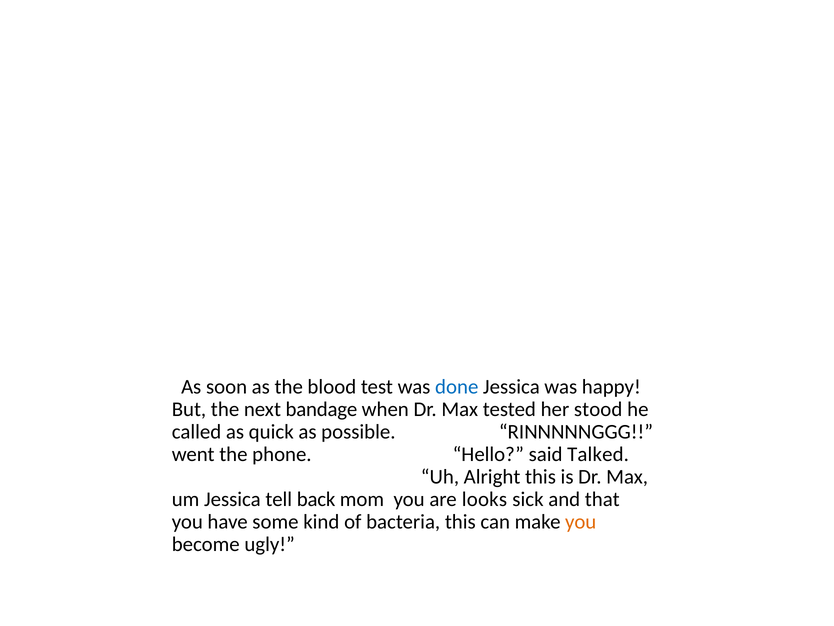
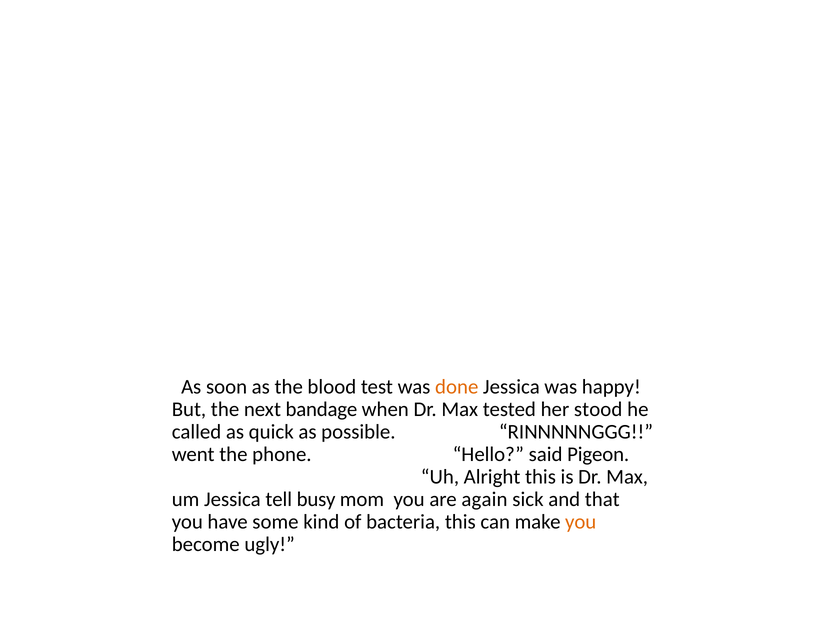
done colour: blue -> orange (457, 386)
Talked: Talked -> Pigeon (598, 454)
back: back -> busy (316, 499)
looks: looks -> again (484, 499)
